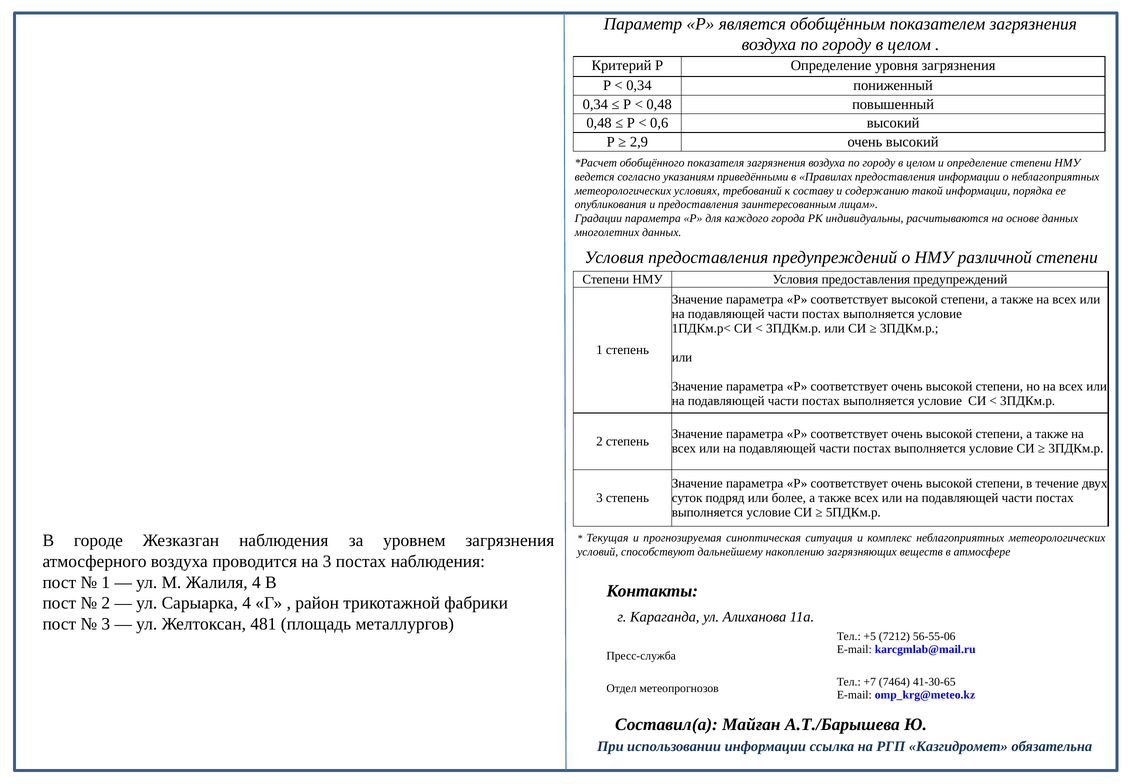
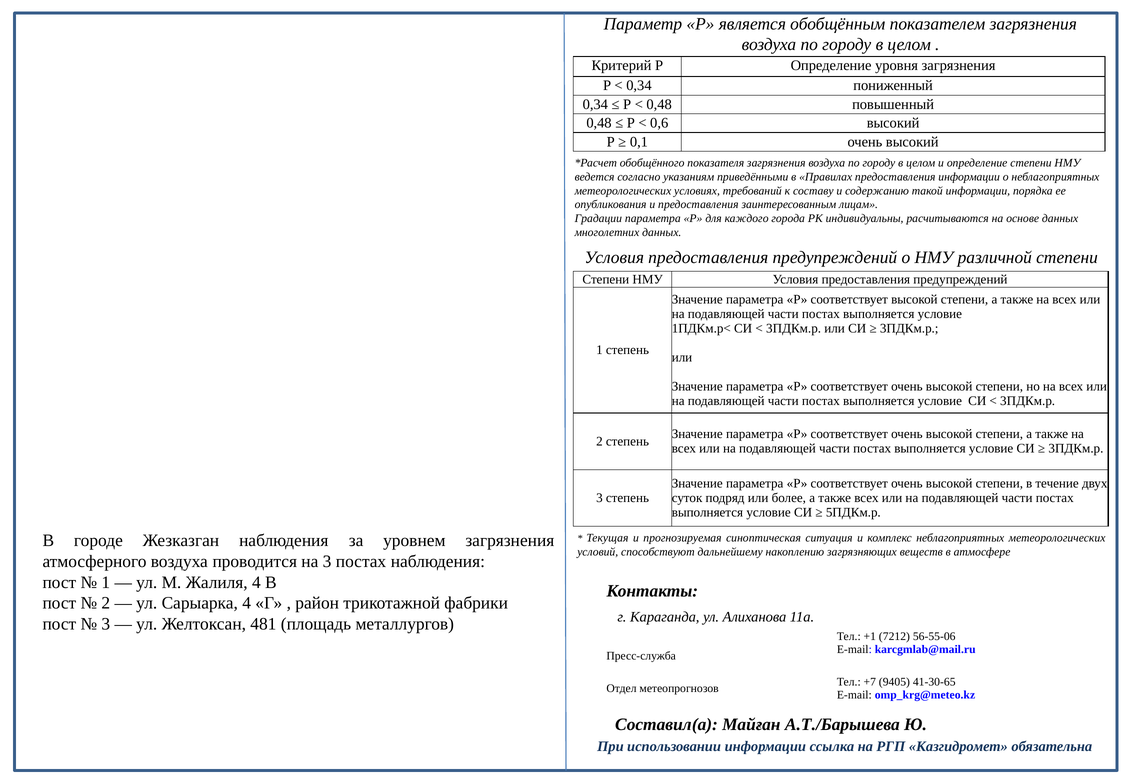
2,9: 2,9 -> 0,1 (639, 142)
+5: +5 -> +1 (870, 636)
7464: 7464 -> 9405 (894, 682)
